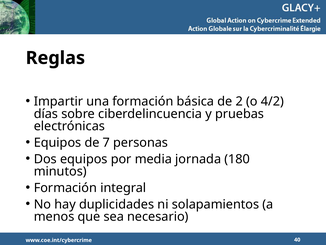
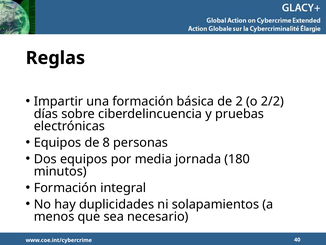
4/2: 4/2 -> 2/2 (272, 101)
7: 7 -> 8 (106, 142)
